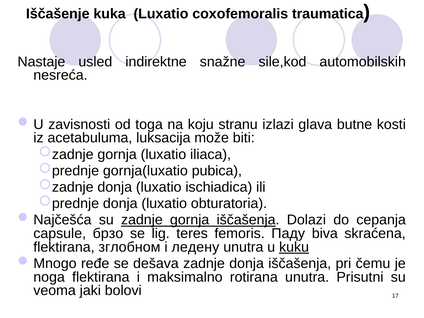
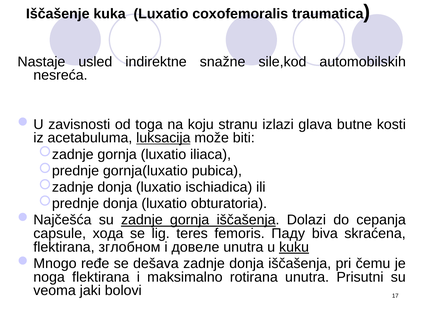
luksacija underline: none -> present (163, 138)
брзо: брзо -> хода (108, 234)
ледену: ледену -> довеле (195, 247)
